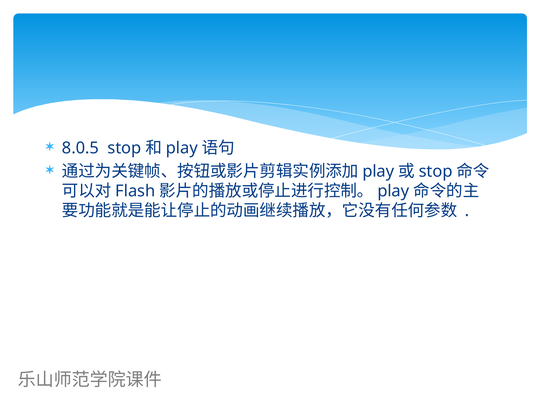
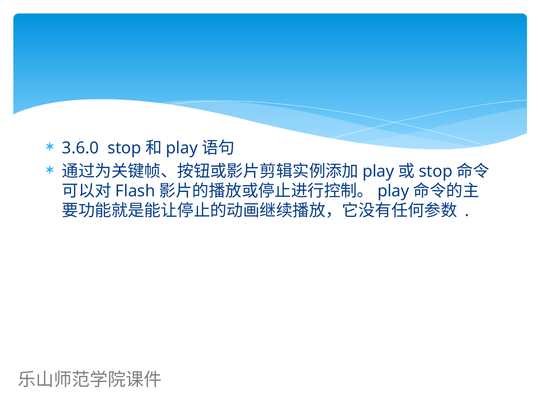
8.0.5: 8.0.5 -> 3.6.0 (80, 148)
